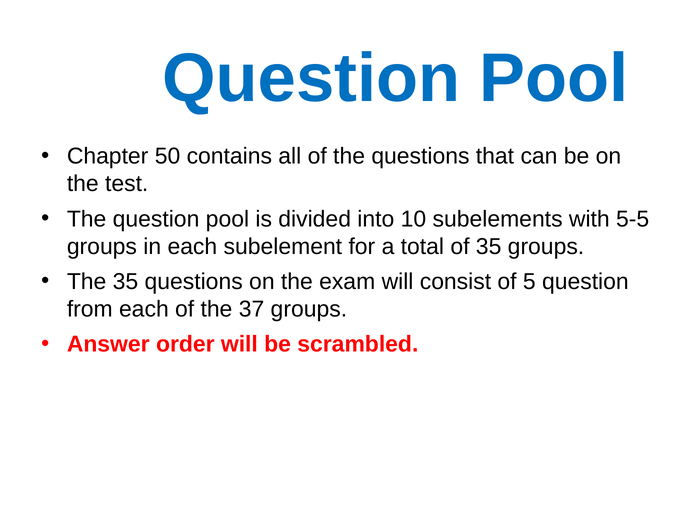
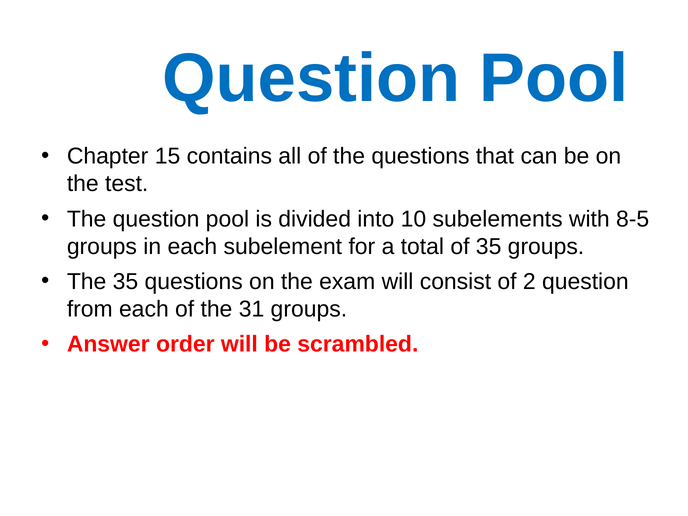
50: 50 -> 15 (168, 156)
5-5: 5-5 -> 8-5 (633, 219)
5: 5 -> 2 (529, 282)
37: 37 -> 31 (252, 309)
